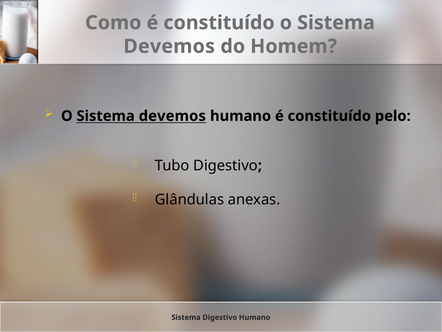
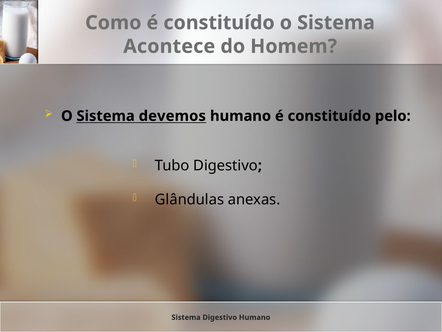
Devemos: Devemos -> Acontece (169, 46)
